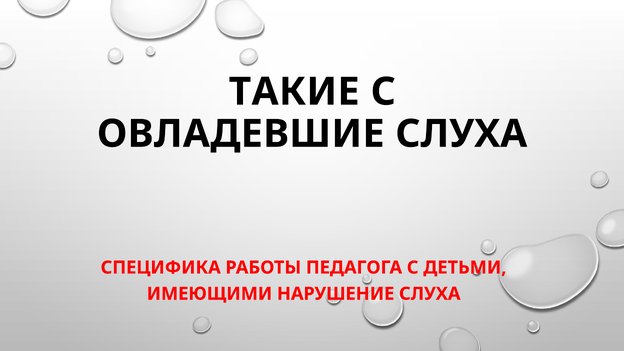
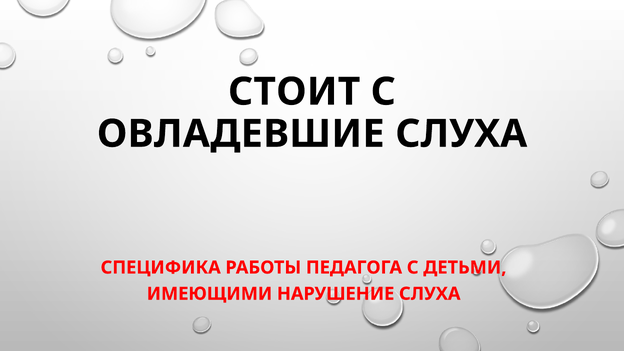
ТАКИЕ: ТАКИЕ -> СТОИТ (294, 92)
